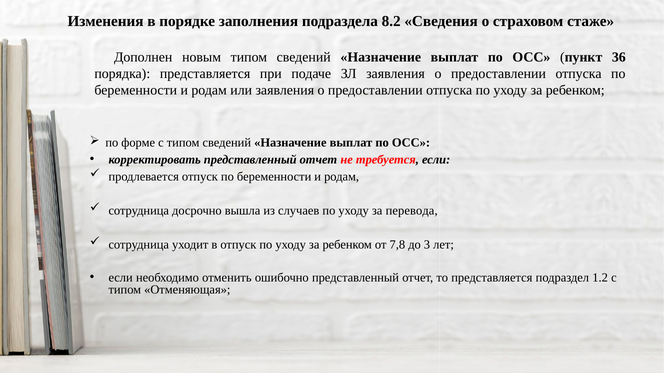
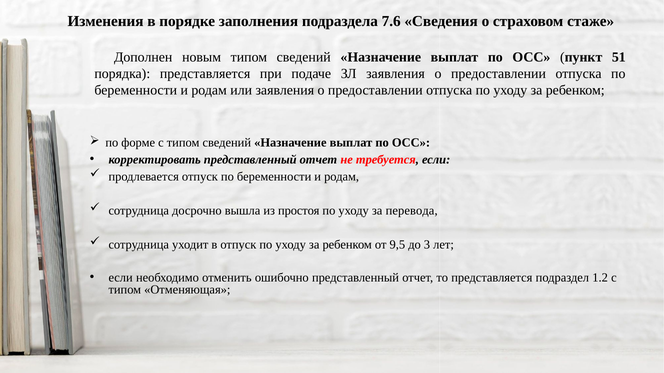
8.2: 8.2 -> 7.6 (391, 21)
36: 36 -> 51 (619, 57)
случаев: случаев -> простоя (299, 211)
7,8: 7,8 -> 9,5 (397, 245)
